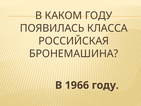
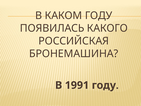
КЛАССА: КЛАССА -> КАКОГО (107, 28)
1966: 1966 -> 1991 (77, 85)
